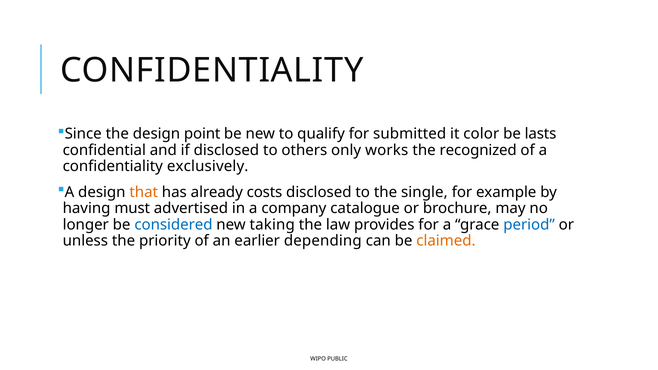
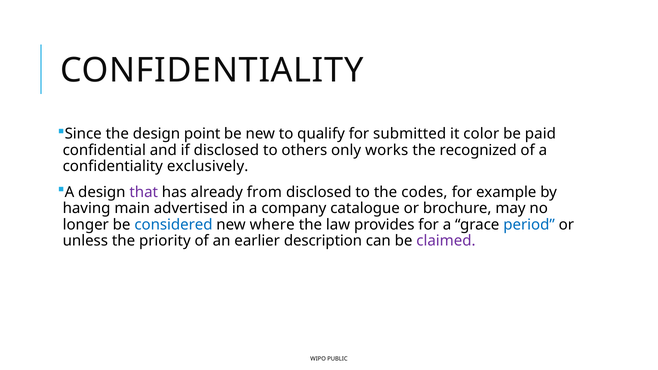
lasts: lasts -> paid (540, 134)
that colour: orange -> purple (144, 192)
costs: costs -> from (264, 192)
single: single -> codes (424, 192)
must: must -> main (132, 209)
taking: taking -> where (272, 225)
depending: depending -> description (323, 241)
claimed colour: orange -> purple (446, 241)
